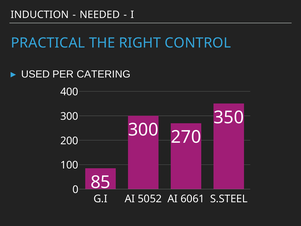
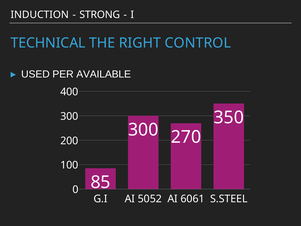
NEEDED: NEEDED -> STRONG (100, 15)
PRACTICAL: PRACTICAL -> TECHNICAL (48, 43)
CATERING: CATERING -> AVAILABLE (104, 74)
